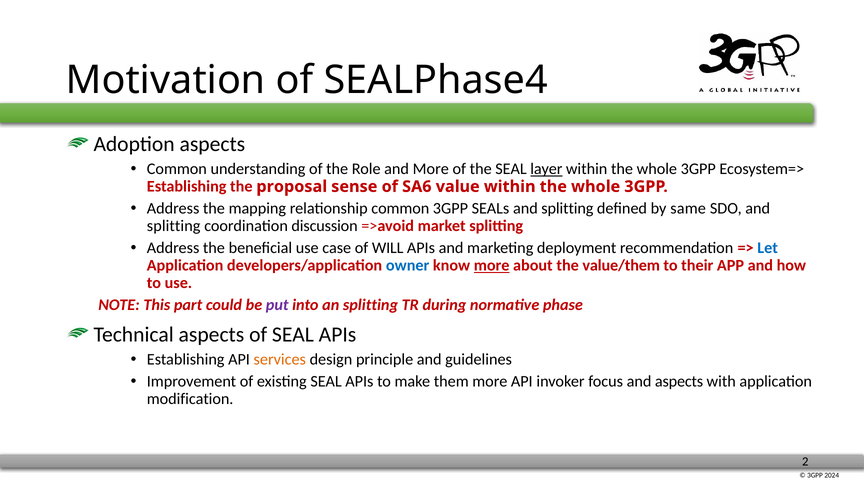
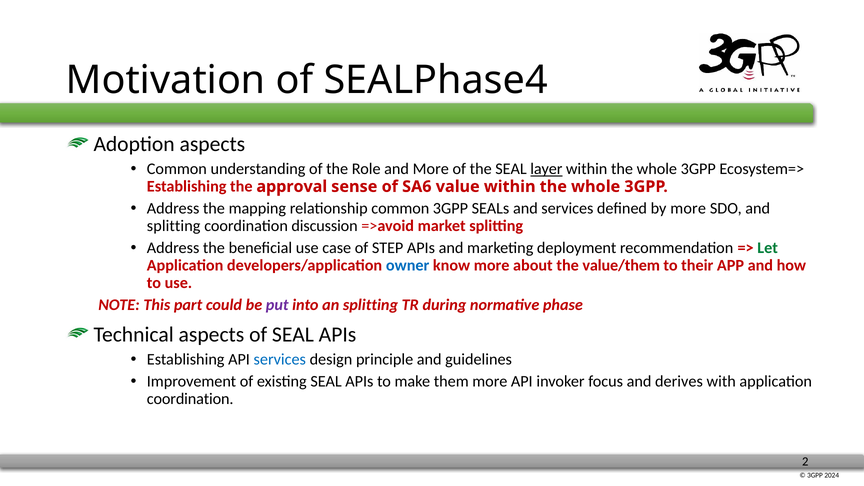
proposal: proposal -> approval (292, 187)
SEALs and splitting: splitting -> services (567, 209)
by same: same -> more (688, 209)
WILL: WILL -> STEP (388, 248)
Let colour: blue -> green (768, 248)
more underline: present -> none (492, 266)
services colour: orange -> blue (280, 359)
and aspects: aspects -> derives (679, 381)
modification: modification -> coordination (190, 399)
